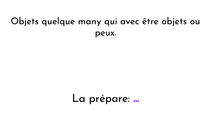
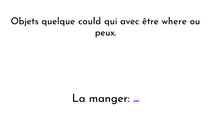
many: many -> could (90, 21)
être objets: objets -> where (174, 21)
prépare: prépare -> manger (109, 98)
